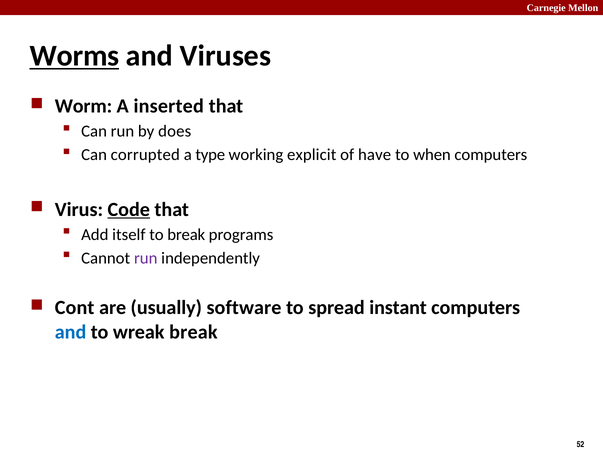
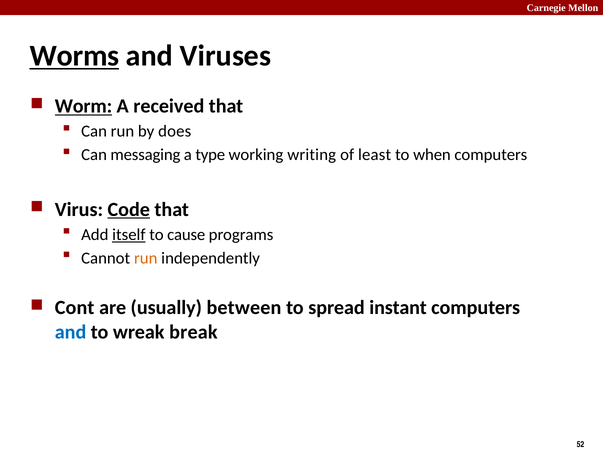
Worm underline: none -> present (83, 106)
inserted: inserted -> received (169, 106)
corrupted: corrupted -> messaging (145, 155)
explicit: explicit -> writing (312, 155)
have: have -> least (375, 155)
itself underline: none -> present (129, 235)
to break: break -> cause (186, 235)
run colour: purple -> orange (146, 258)
software: software -> between (244, 308)
